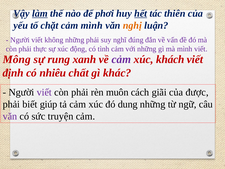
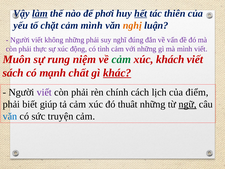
Mông: Mông -> Muôn (17, 59)
xanh: xanh -> niệm (84, 59)
cảm colour: purple -> green (121, 59)
định: định -> sách (13, 73)
nhiêu: nhiêu -> mạnh (53, 73)
khác underline: none -> present (117, 73)
muôn: muôn -> chính (117, 92)
giãi: giãi -> lịch (159, 92)
được: được -> điểm (197, 92)
dung: dung -> thuât (128, 104)
ngữ underline: none -> present (187, 104)
văn colour: purple -> blue (10, 116)
